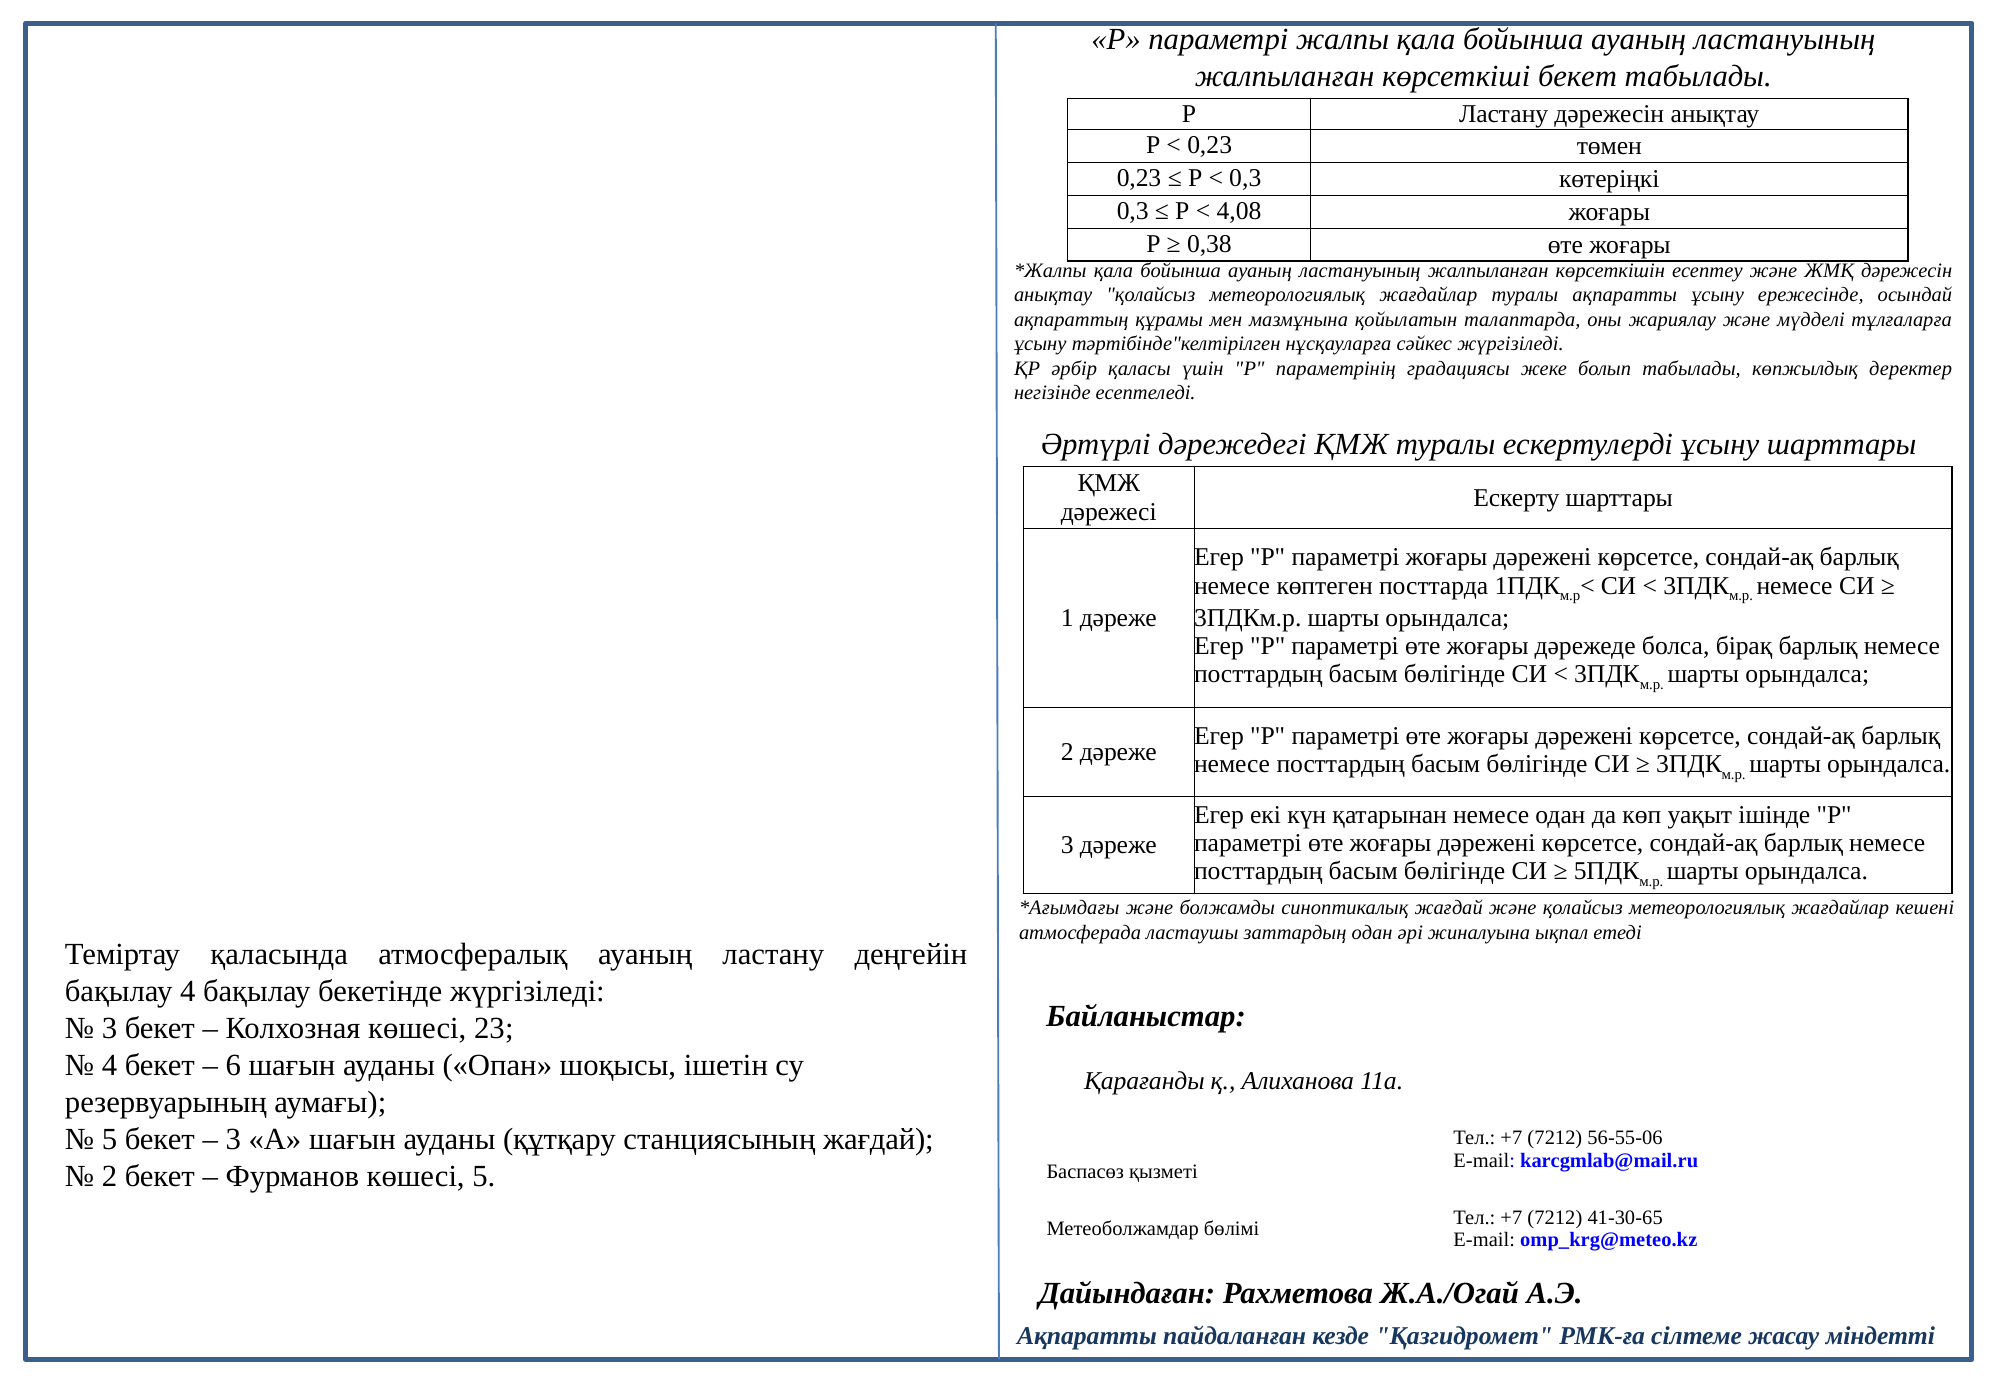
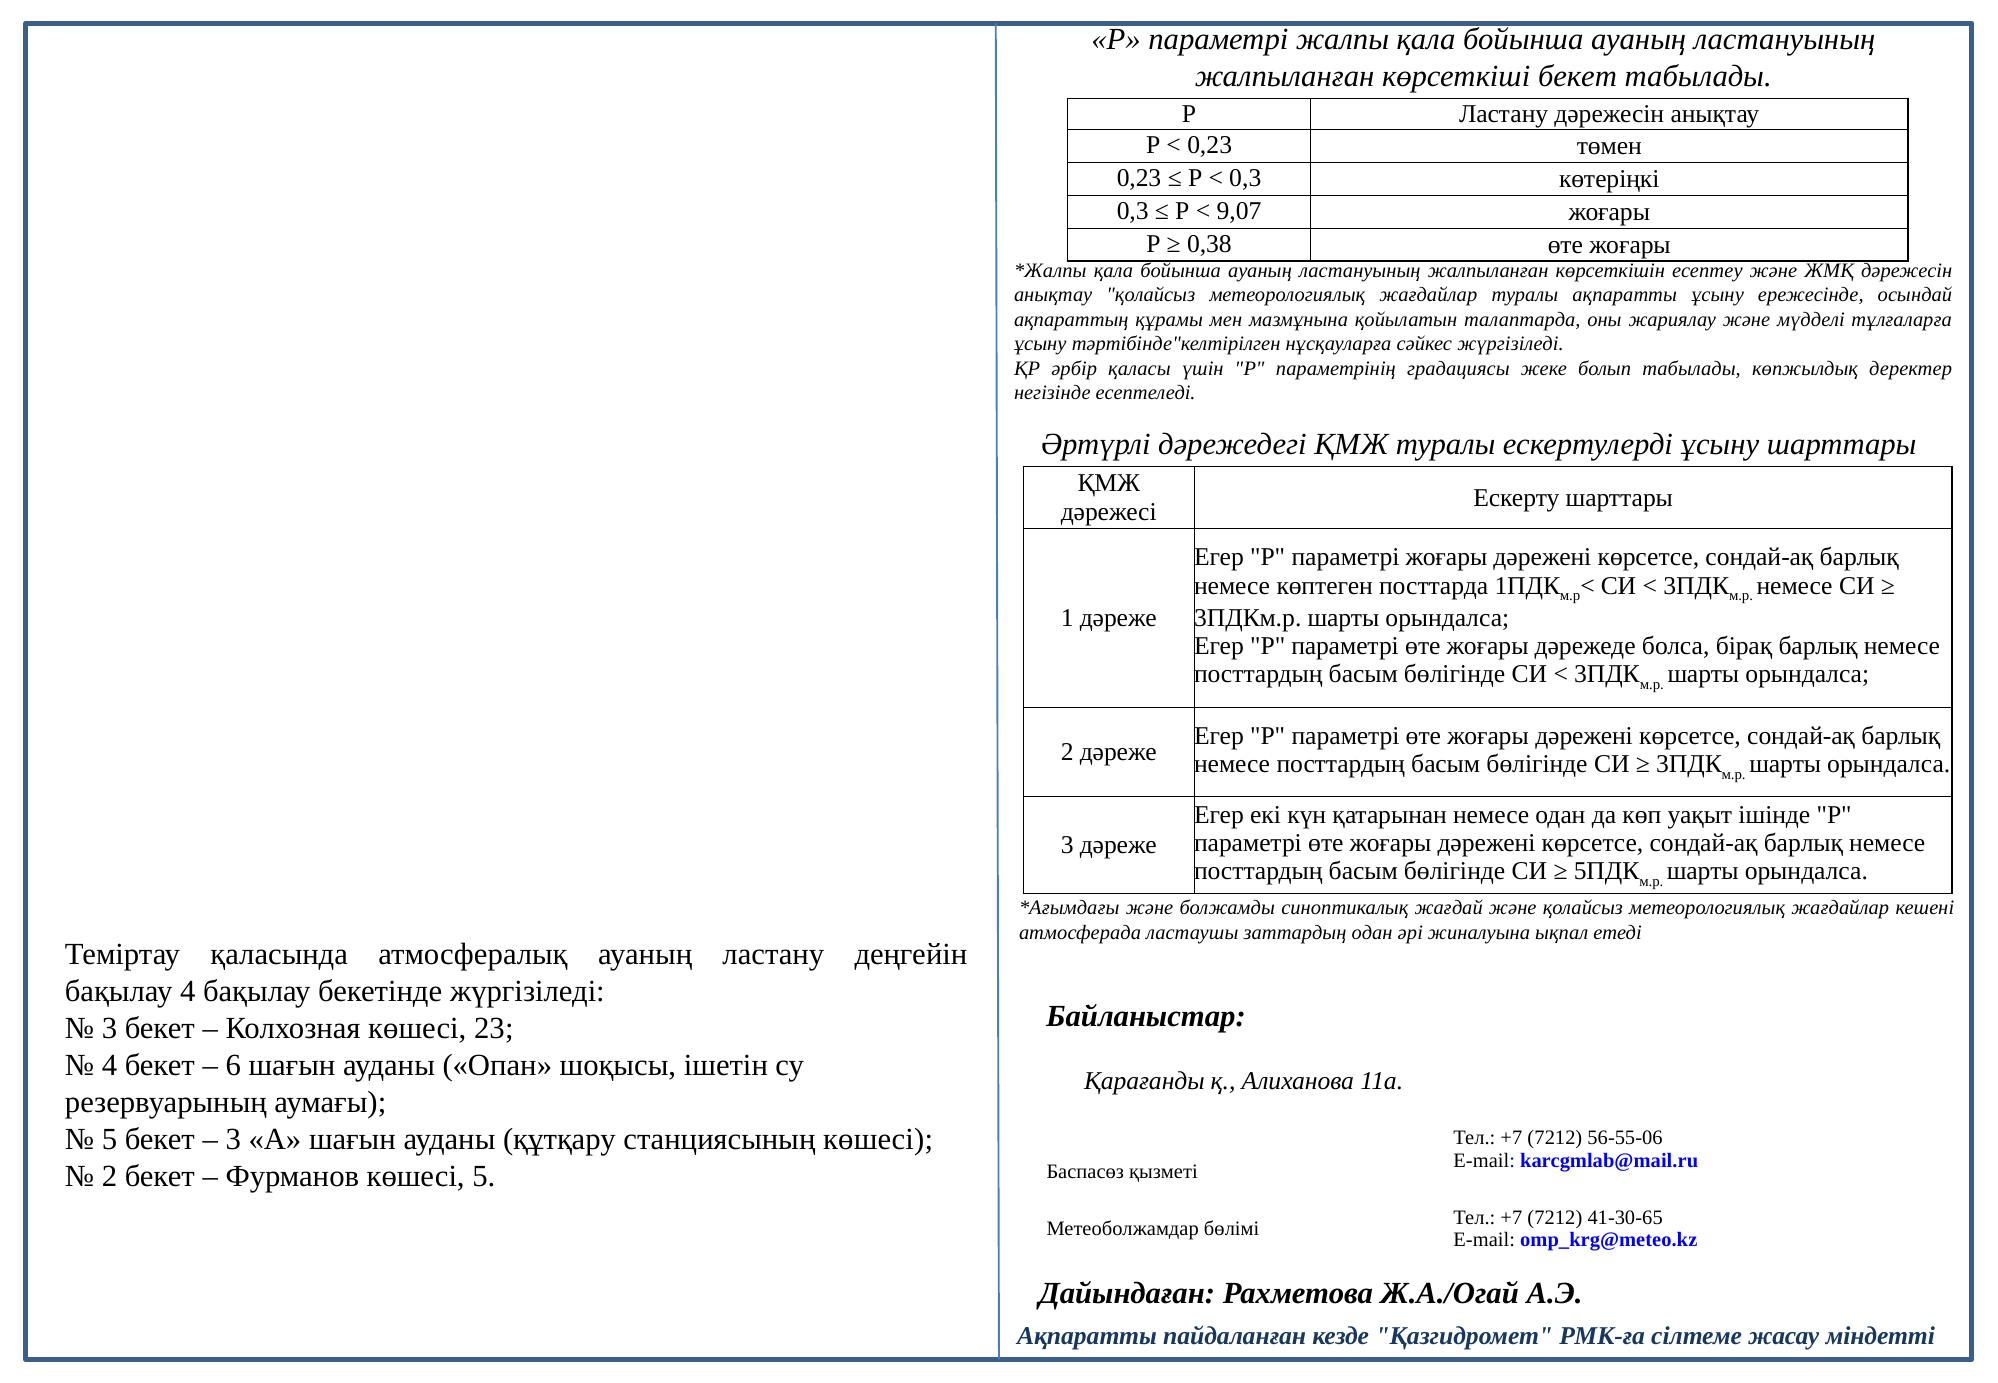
4,08: 4,08 -> 9,07 (1239, 211)
станциясының жағдай: жағдай -> көшесі (878, 1139)
